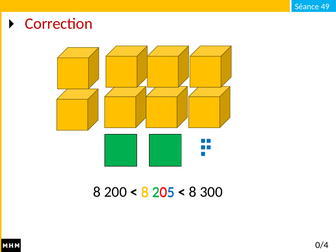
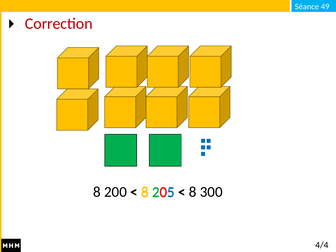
0/4: 0/4 -> 4/4 (322, 245)
